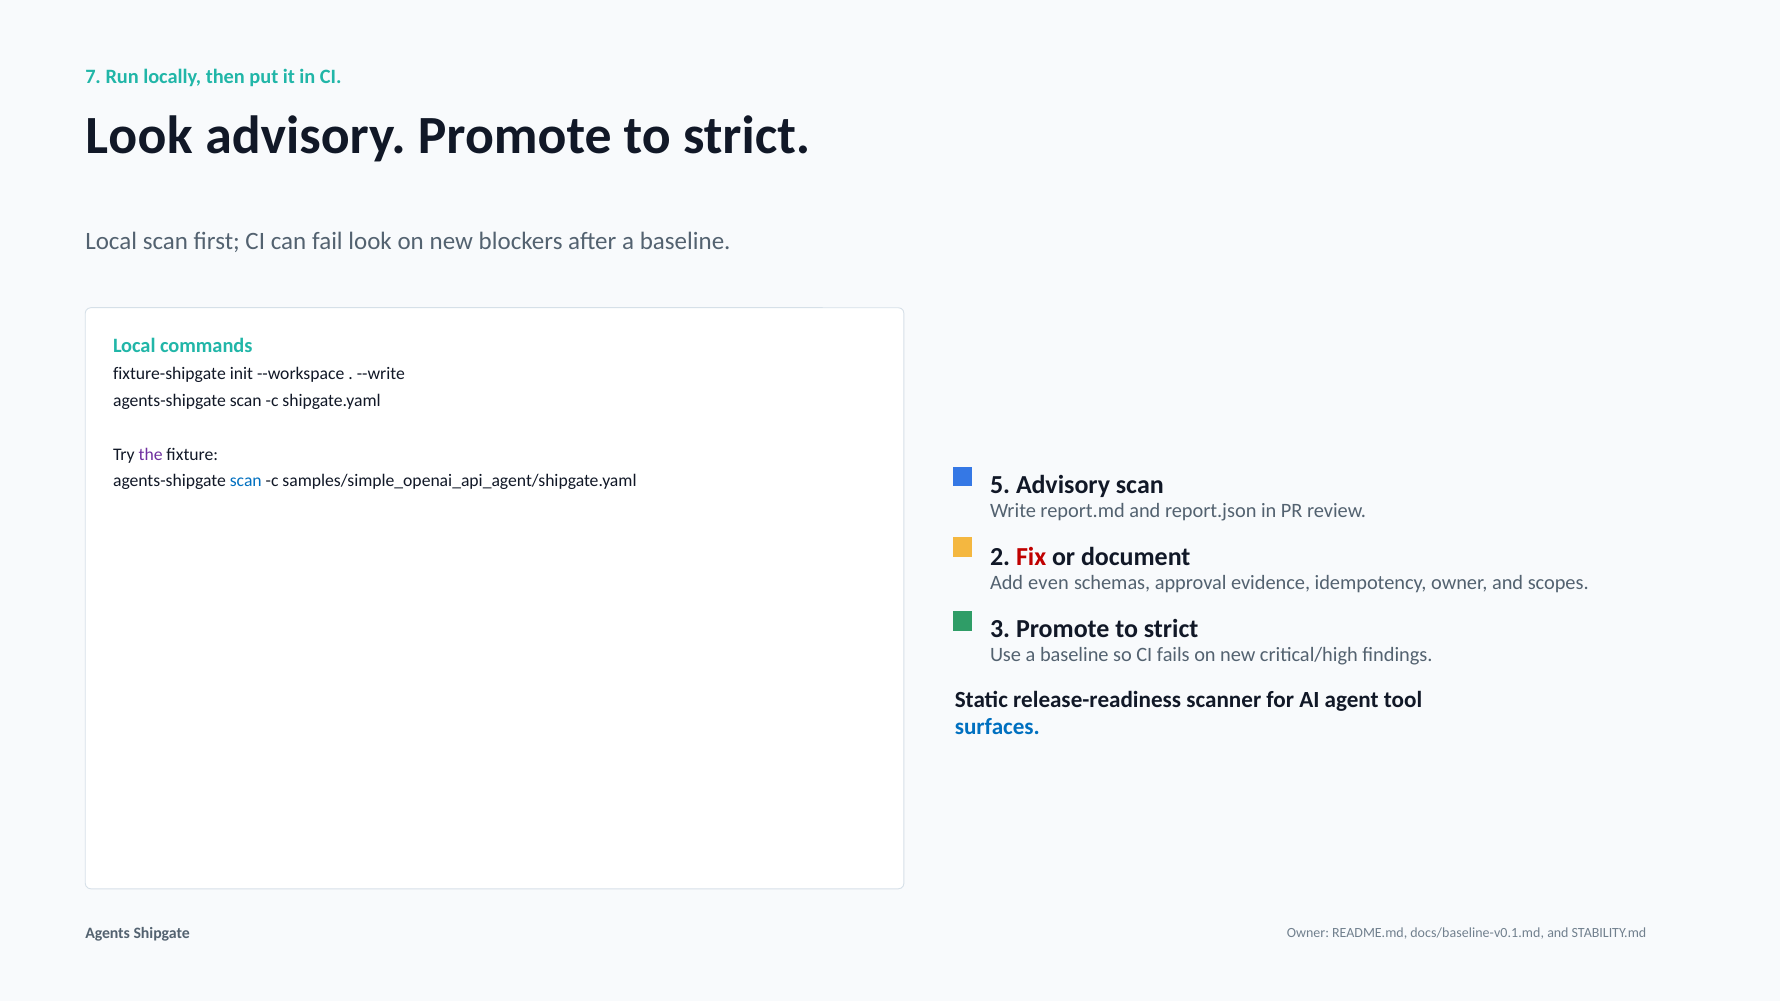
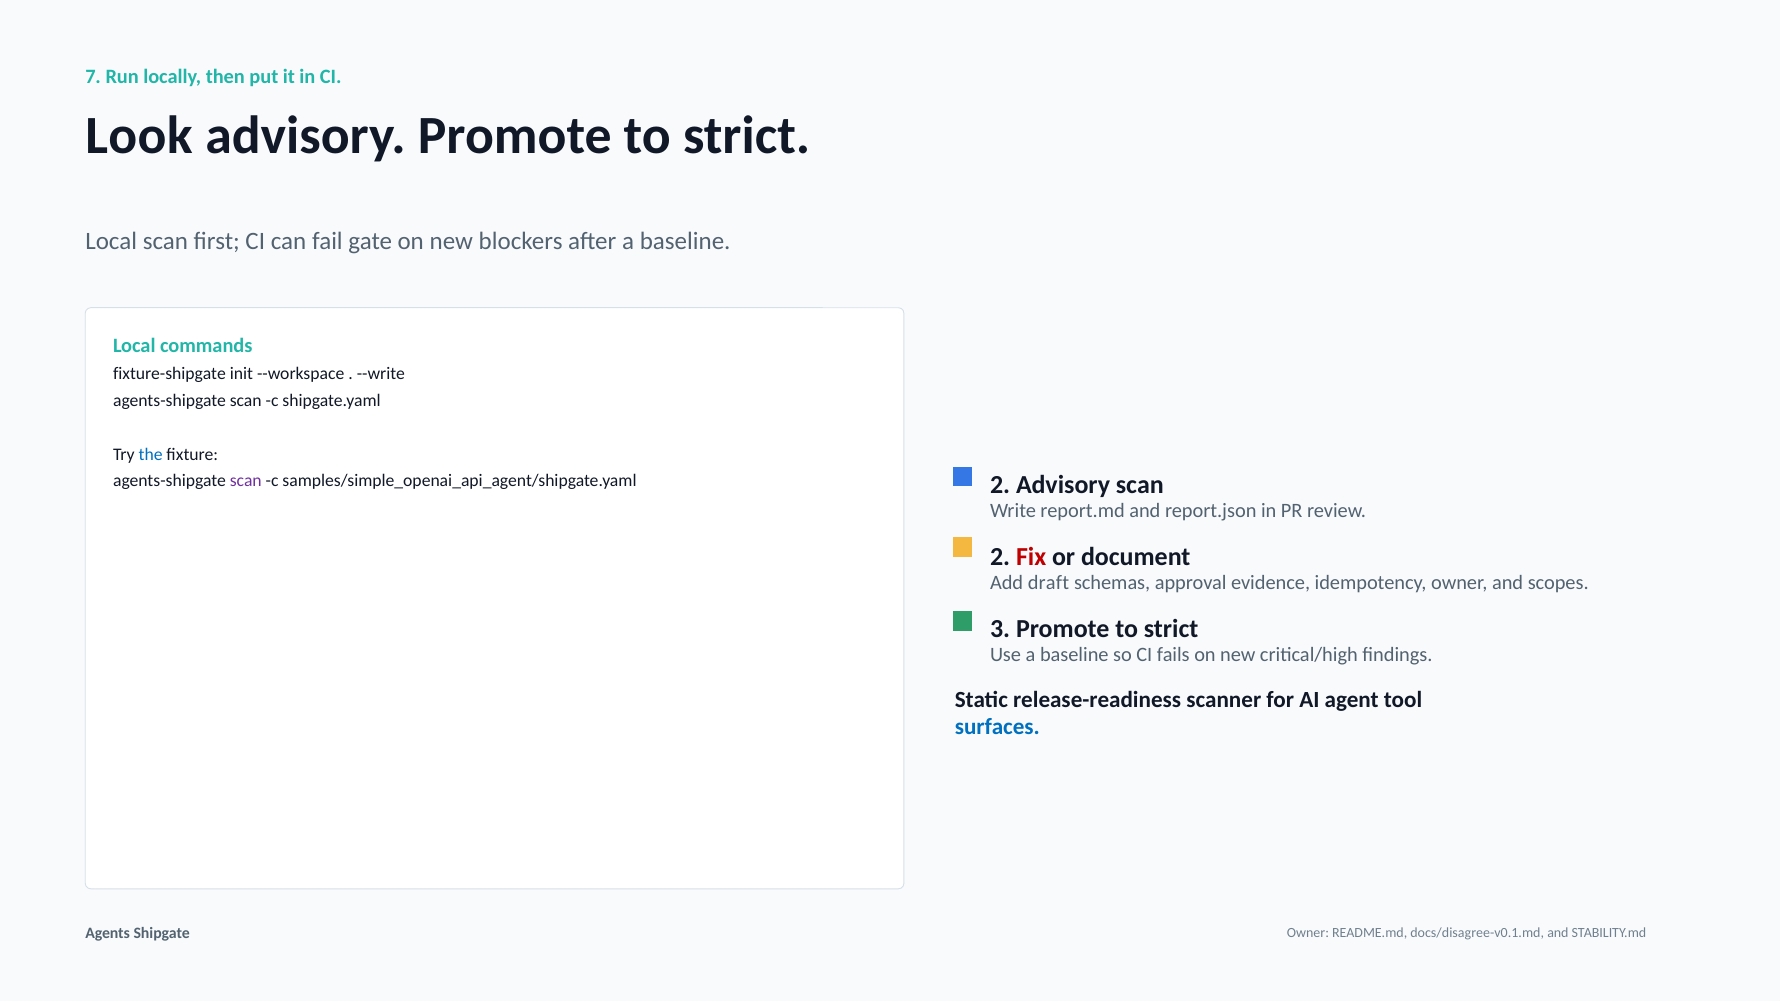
fail look: look -> gate (370, 241)
the colour: purple -> blue (151, 455)
scan colour: blue -> purple (246, 481)
samples/simple_openai_api_agent/shipgate.yaml 5: 5 -> 2 (1000, 485)
even: even -> draft (1048, 583)
docs/baseline-v0.1.md: docs/baseline-v0.1.md -> docs/disagree-v0.1.md (1477, 933)
